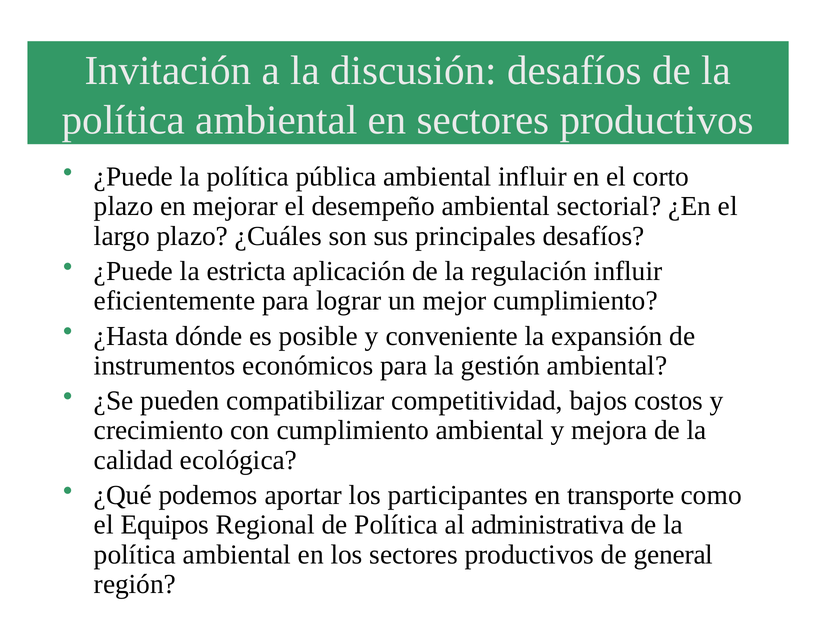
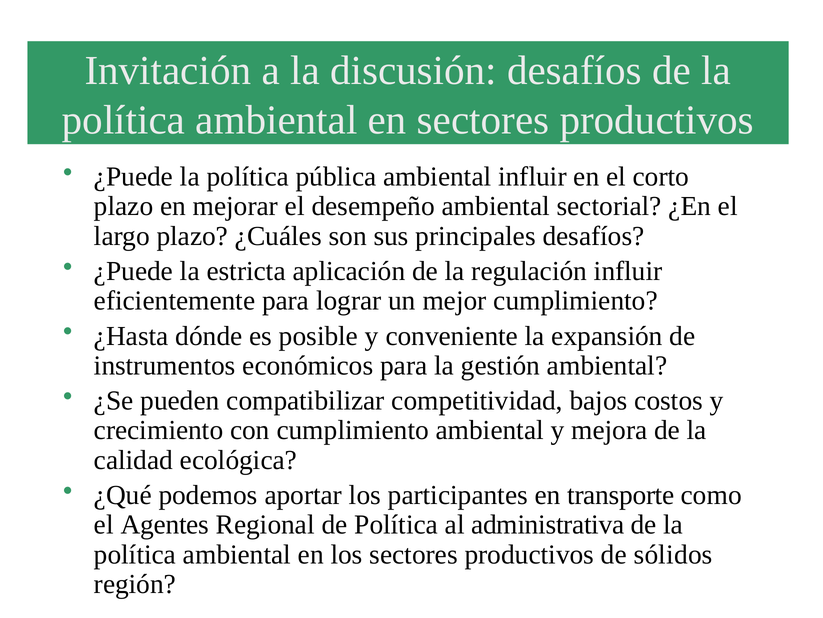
Equipos: Equipos -> Agentes (165, 524)
general: general -> sólidos (673, 554)
